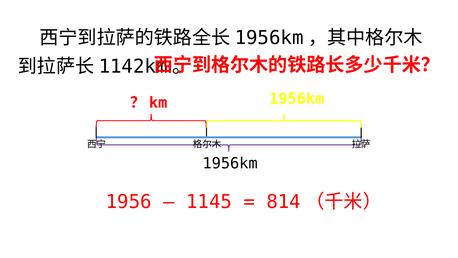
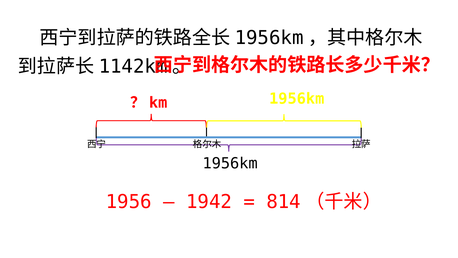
1145: 1145 -> 1942 (209, 202)
